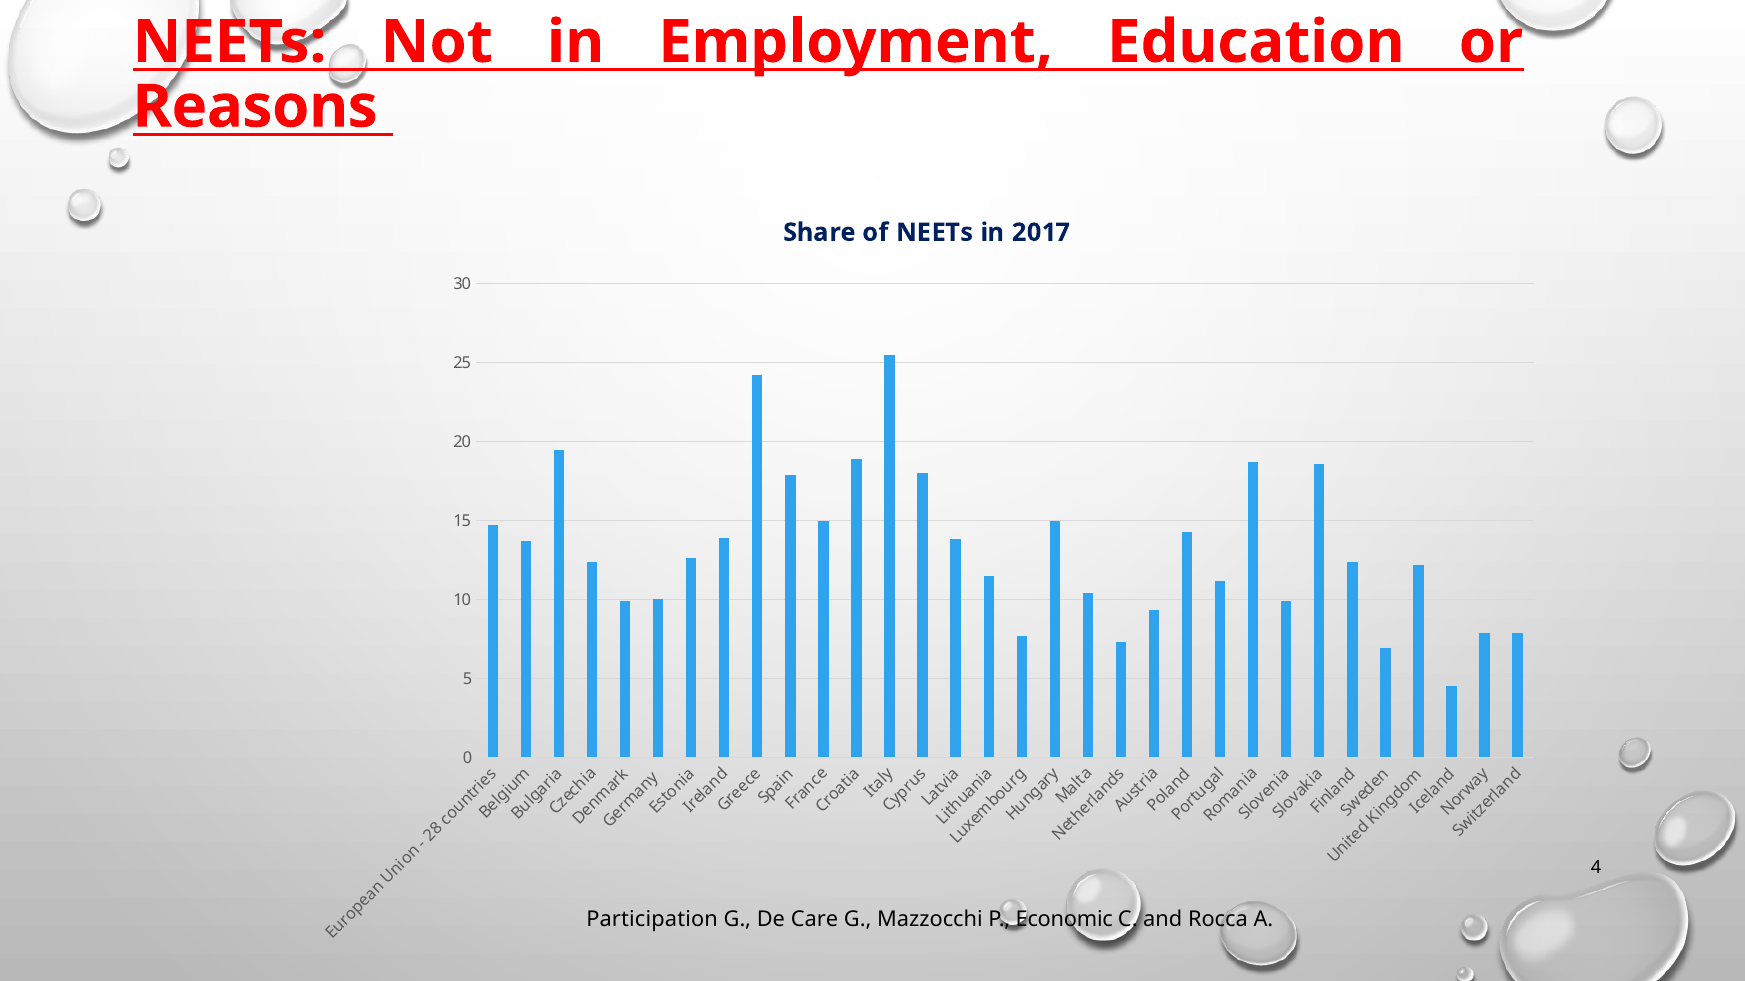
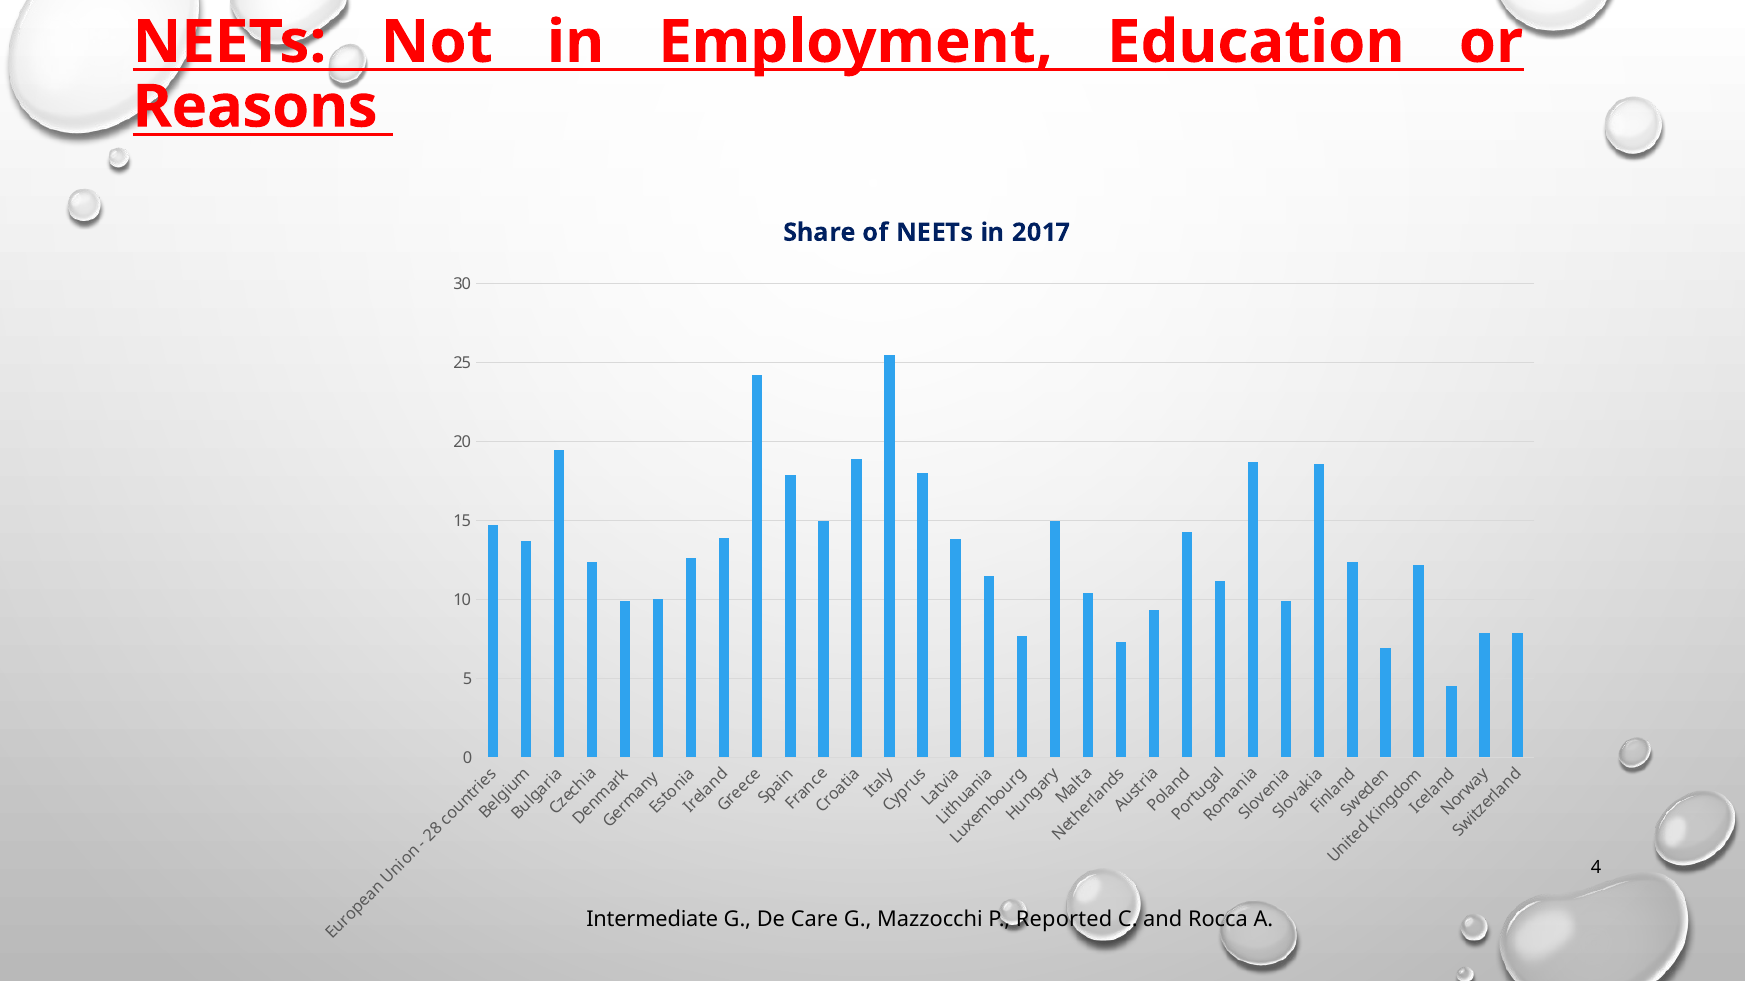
Participation: Participation -> Intermediate (652, 920)
Economic: Economic -> Reported (1064, 920)
